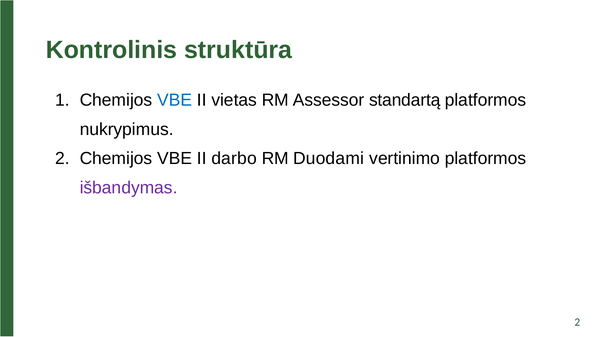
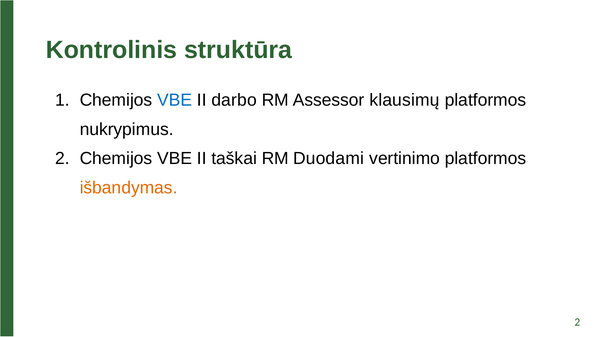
vietas: vietas -> darbo (234, 100)
standartą: standartą -> klausimų (405, 100)
darbo: darbo -> taškai (234, 159)
išbandymas colour: purple -> orange (129, 188)
